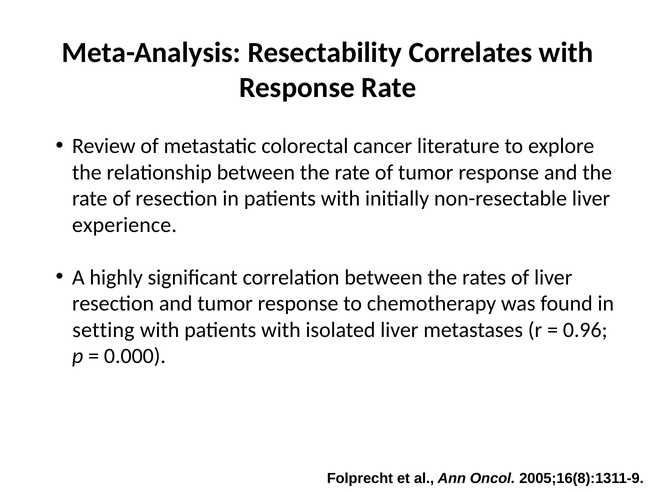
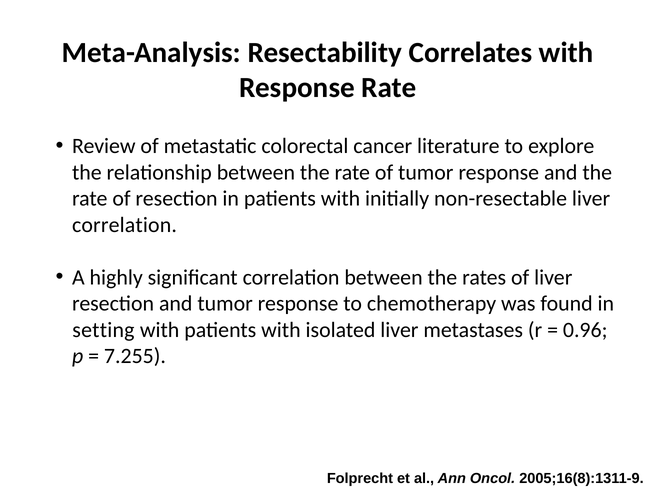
experience: experience -> correlation (124, 225)
0.000: 0.000 -> 7.255 (135, 356)
